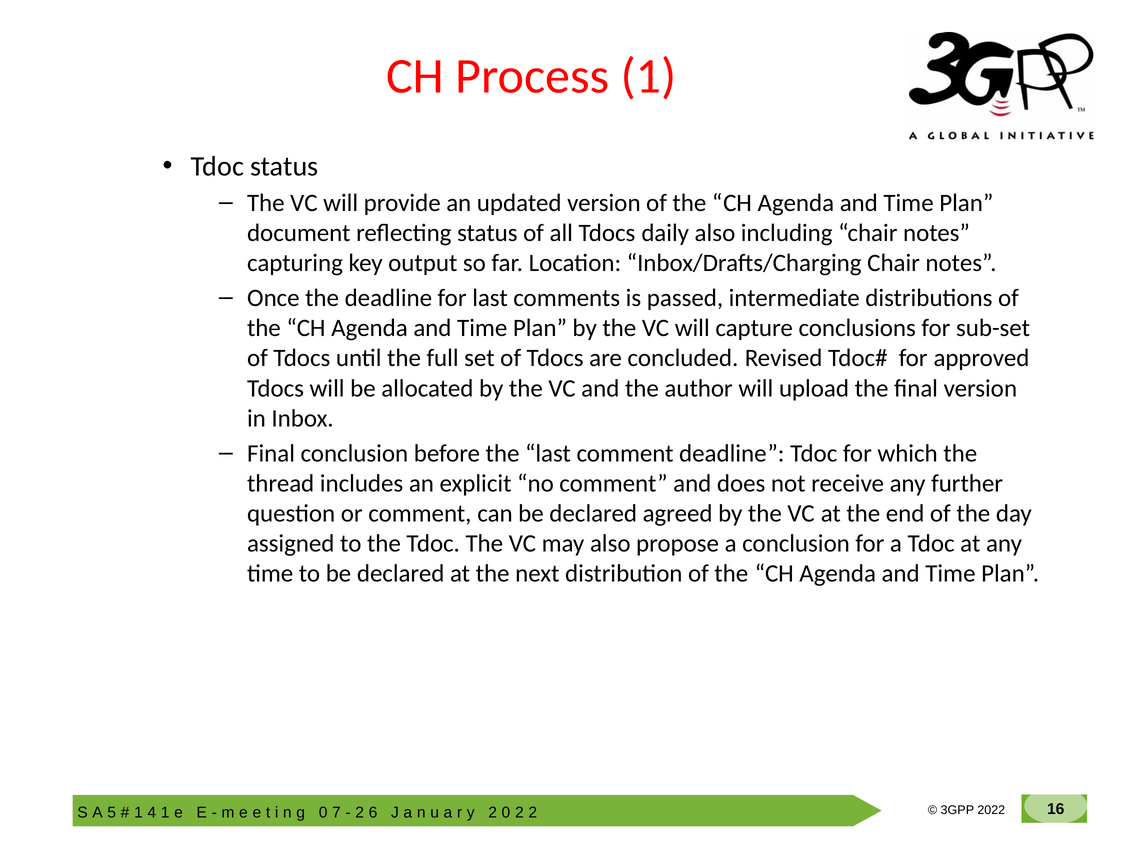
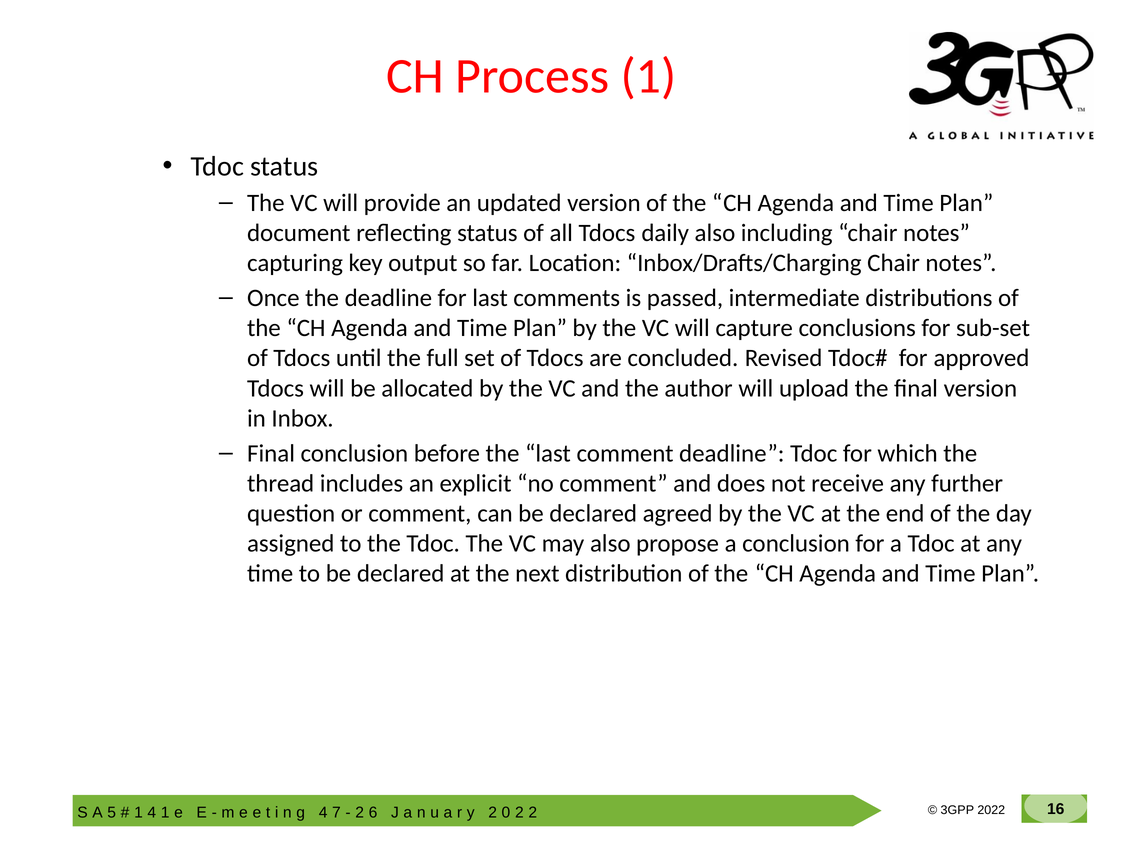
0: 0 -> 4 (323, 812)
